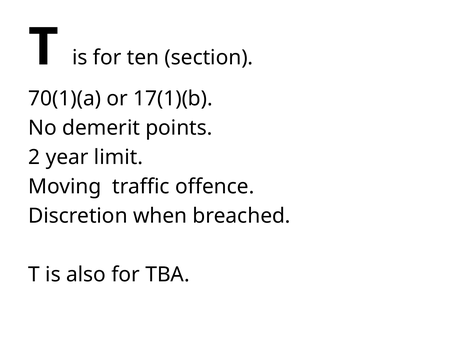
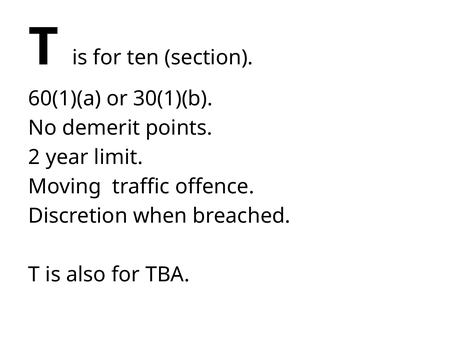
70(1)(a: 70(1)(a -> 60(1)(a (65, 99)
17(1)(b: 17(1)(b -> 30(1)(b (173, 99)
